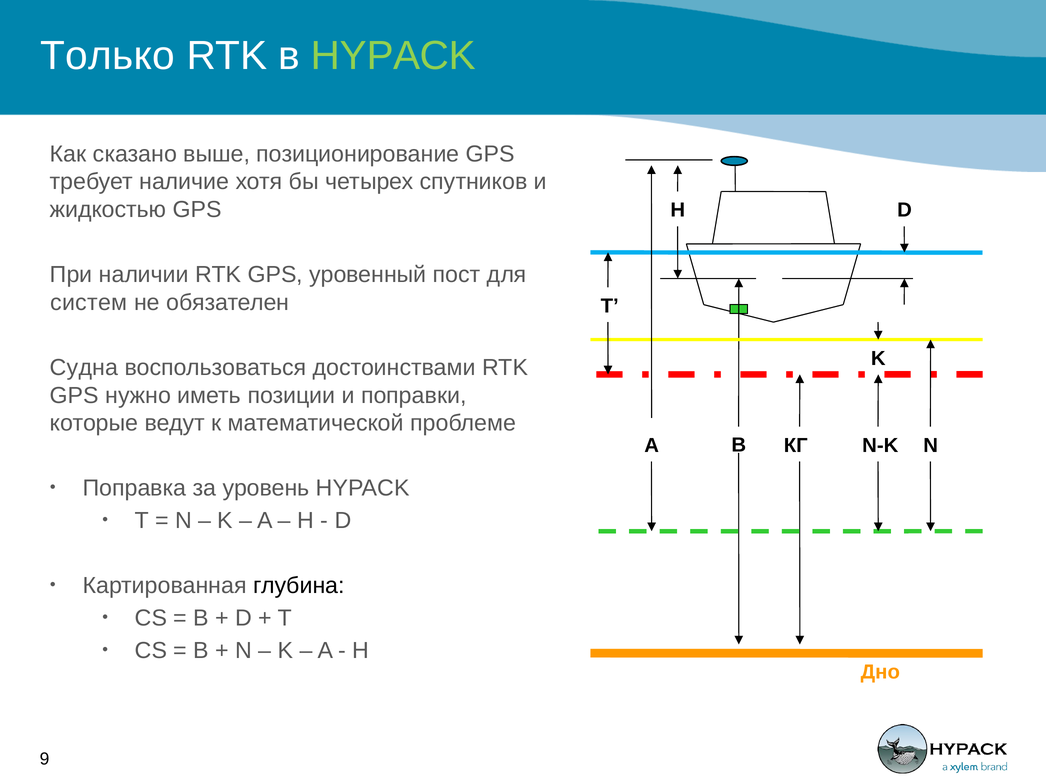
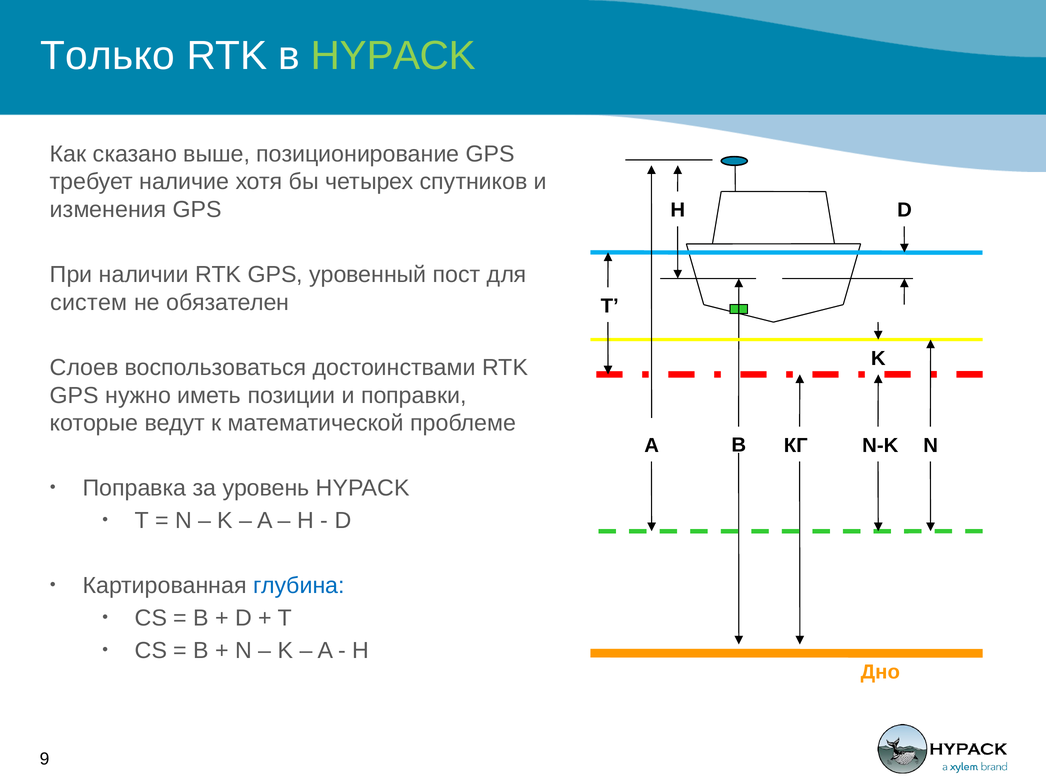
жидкостью: жидкостью -> изменения (108, 210)
Судна: Судна -> Слоев (84, 368)
глубина colour: black -> blue (299, 586)
